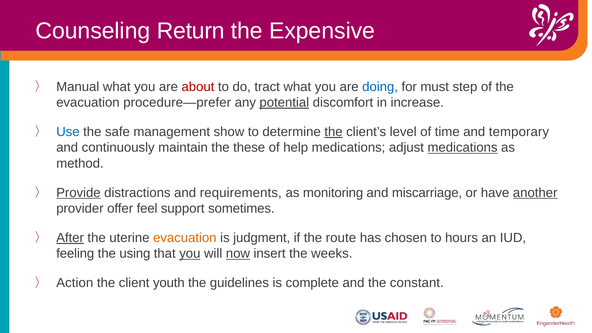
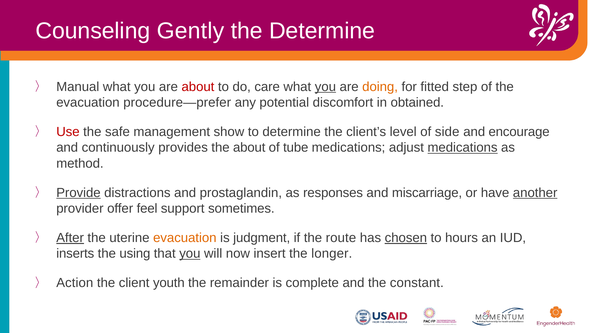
Return: Return -> Gently (190, 31)
the Expensive: Expensive -> Determine (322, 31)
tract: tract -> care (267, 87)
you underline: none -> present (325, 87)
doing colour: blue -> orange (380, 87)
must: must -> fitted (435, 87)
potential underline: present -> none (284, 103)
increase: increase -> obtained (417, 103)
Use colour: blue -> red (68, 132)
the underline: present -> none (333, 132)
time: time -> side (447, 132)
temporary: temporary -> encourage (519, 132)
maintain: maintain -> provides (183, 148)
the these: these -> about (249, 148)
help: help -> tube (296, 148)
requirements: requirements -> prostaglandin (241, 193)
monitoring: monitoring -> responses (333, 193)
chosen underline: none -> present (406, 238)
feeling: feeling -> inserts (75, 254)
now underline: present -> none (238, 254)
weeks: weeks -> longer (332, 254)
guidelines: guidelines -> remainder (239, 283)
